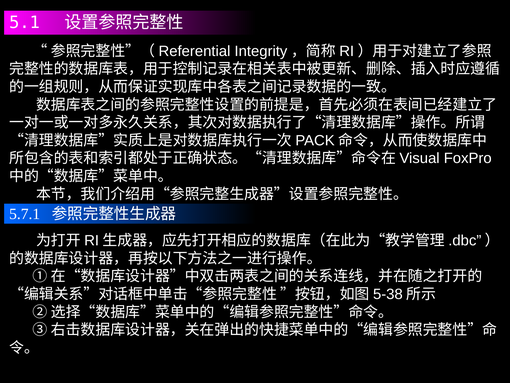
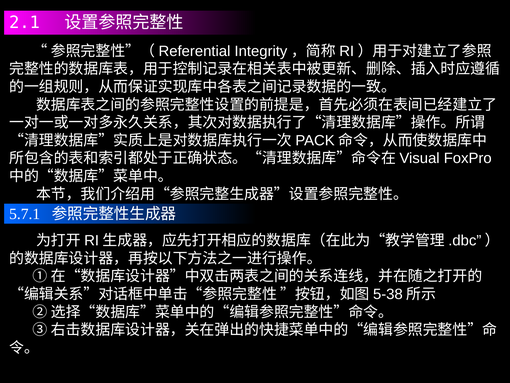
5.1: 5.1 -> 2.1 (24, 22)
